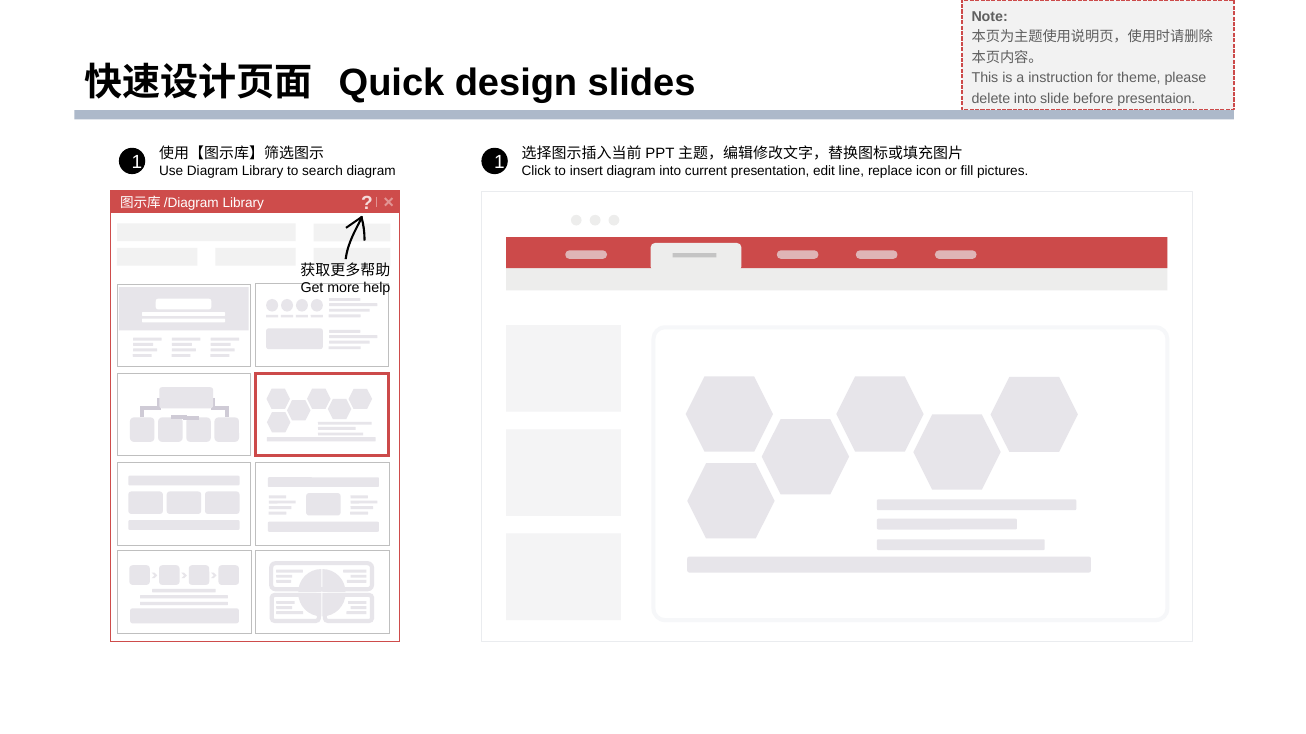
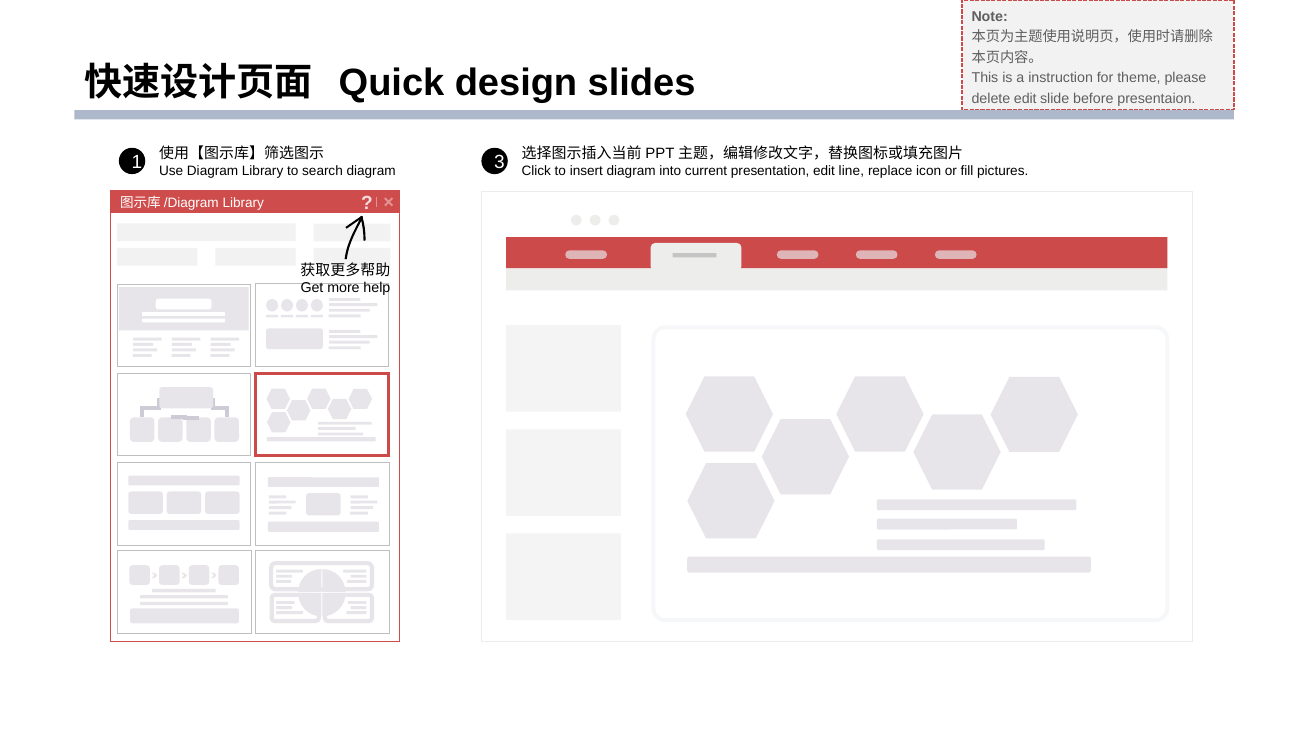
delete into: into -> edit (1025, 99)
1 1: 1 -> 3 (500, 162)
